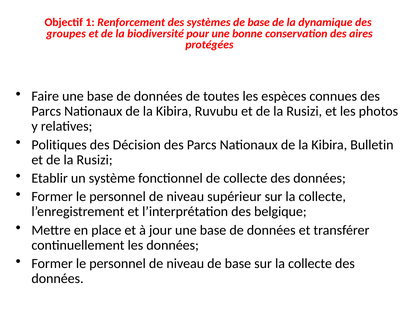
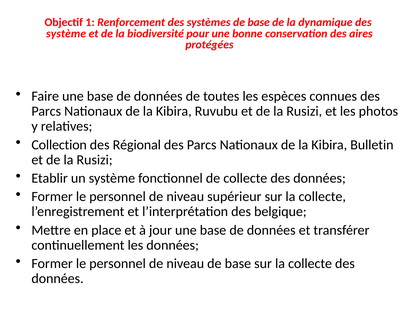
groupes: groupes -> système (66, 34)
Politiques: Politiques -> Collection (59, 145)
Décision: Décision -> Régional (137, 145)
